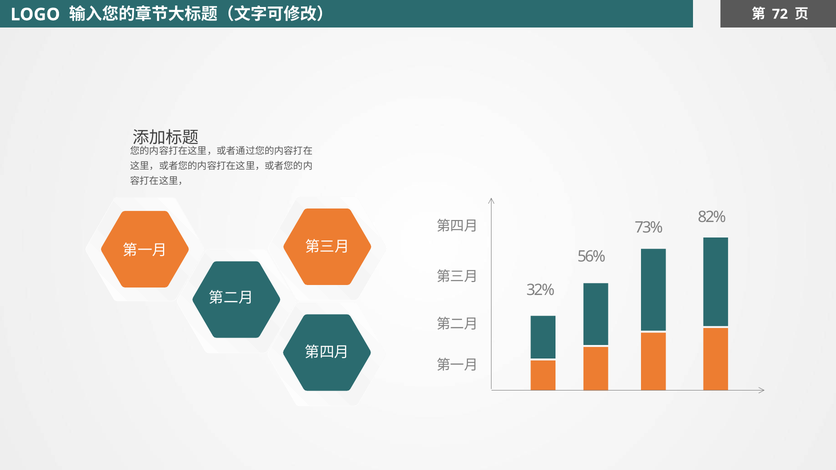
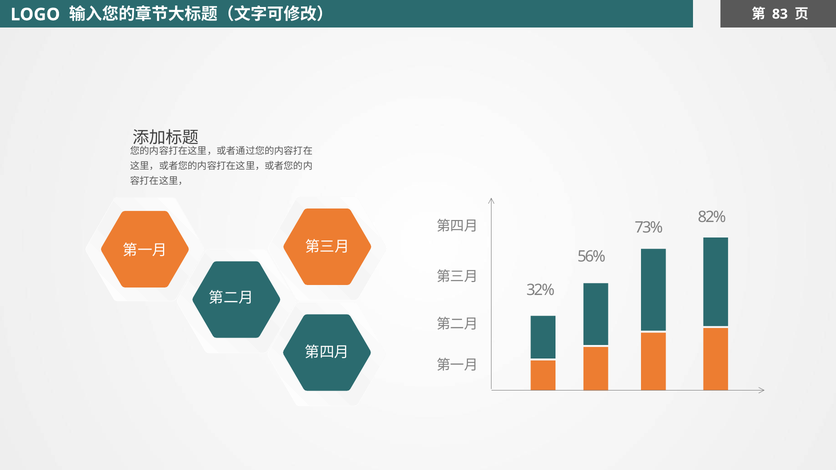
72: 72 -> 83 (780, 14)
